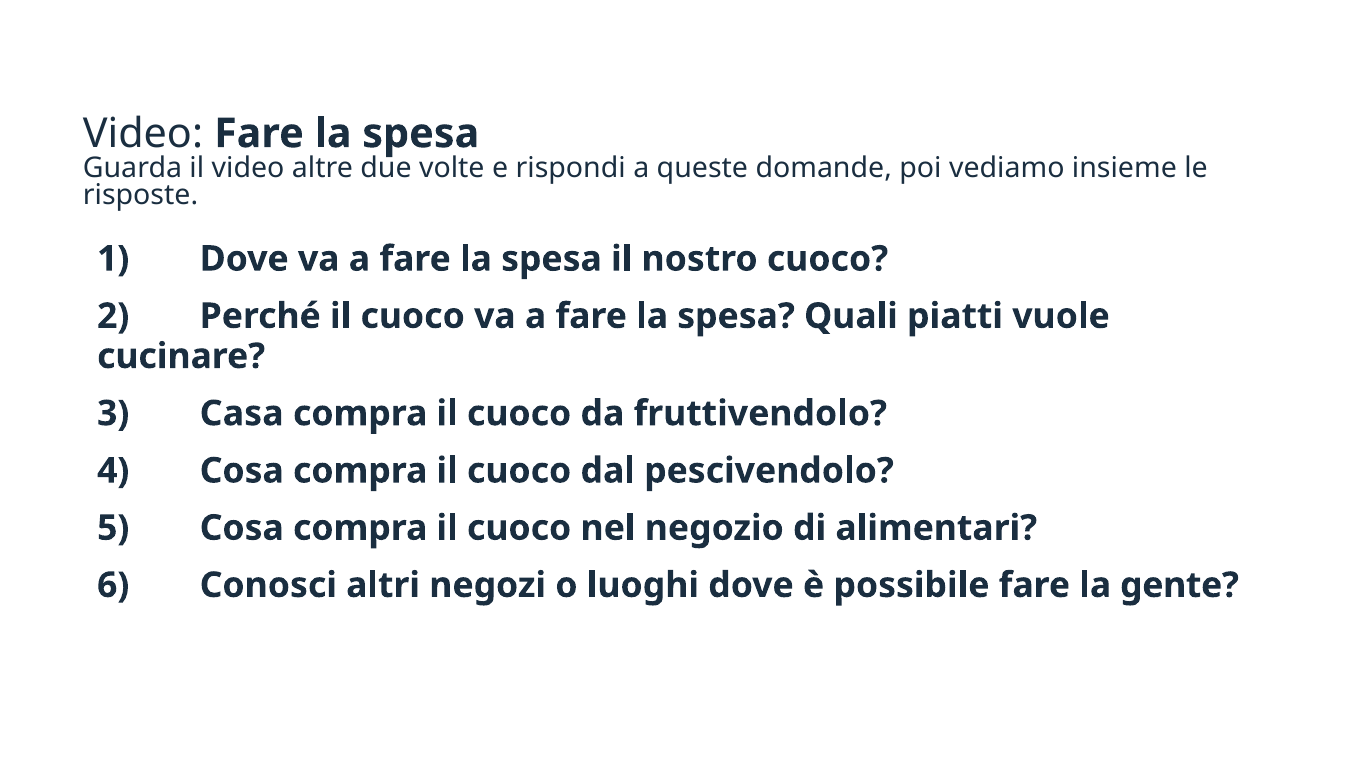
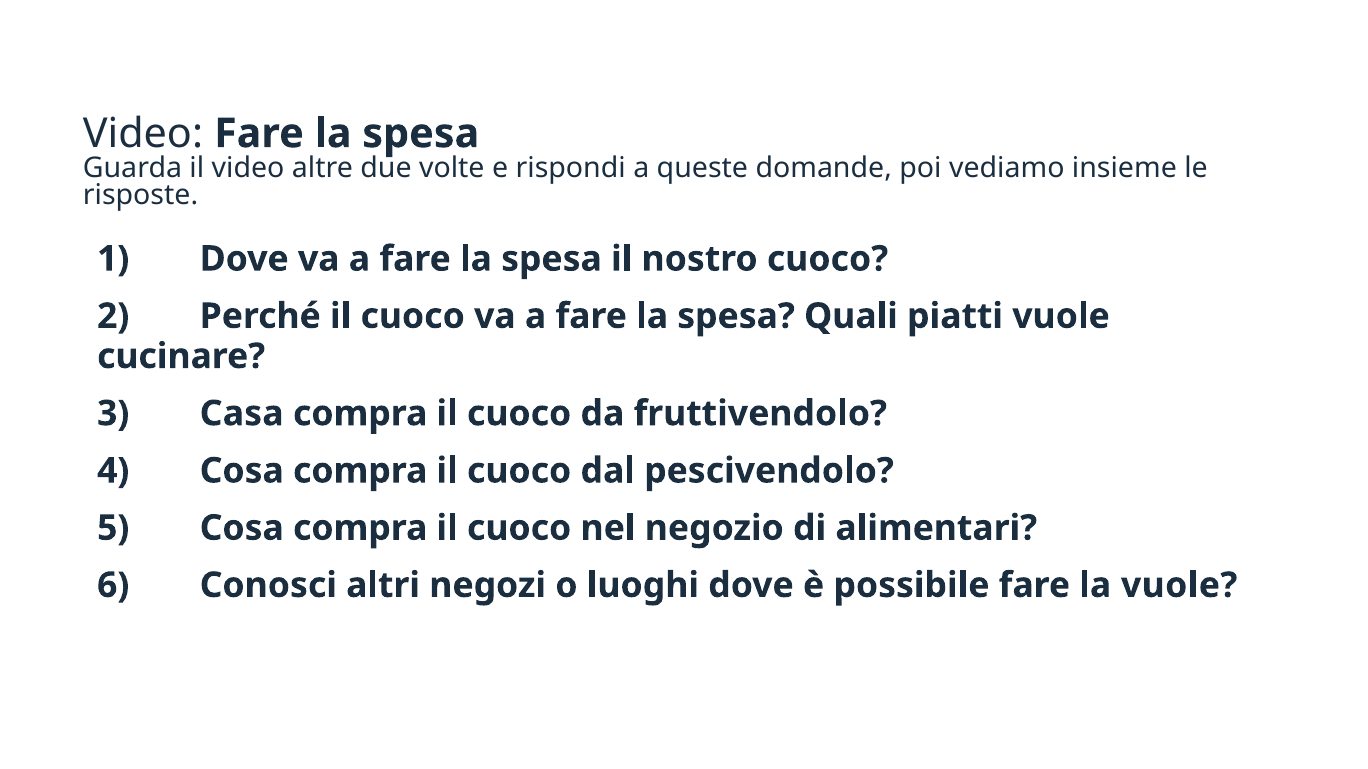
la gente: gente -> vuole (1179, 586)
